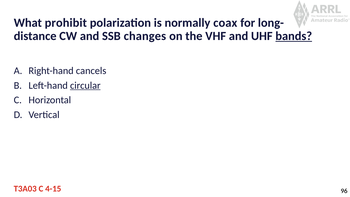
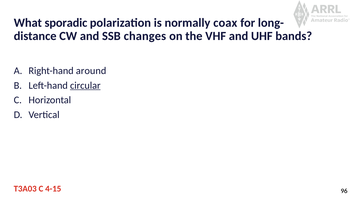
prohibit: prohibit -> sporadic (66, 23)
bands underline: present -> none (294, 36)
cancels: cancels -> around (91, 71)
